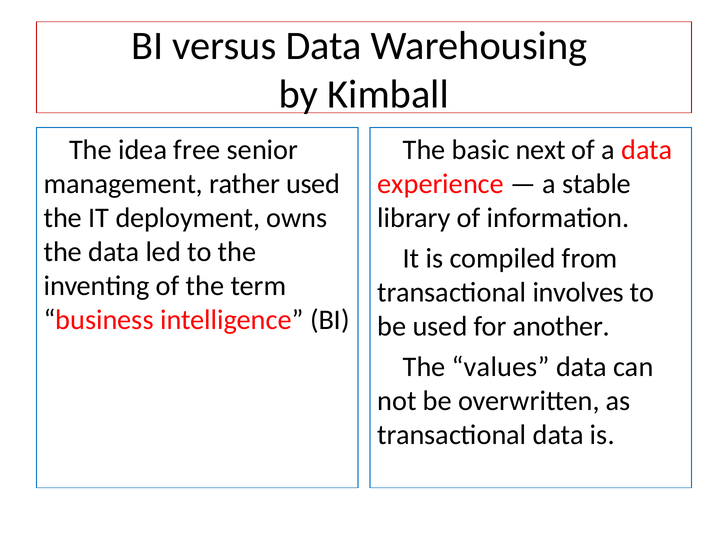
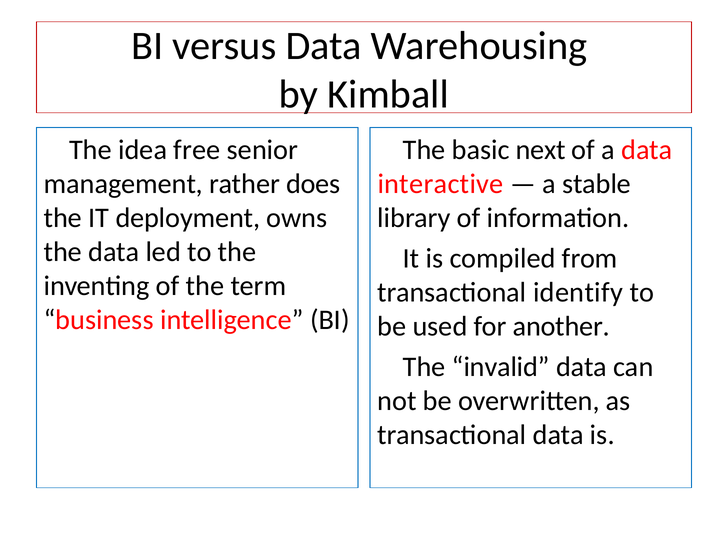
rather used: used -> does (313, 184)
experience: experience -> interactive (441, 184)
involves: involves -> identify (578, 292)
values: values -> invalid (501, 367)
